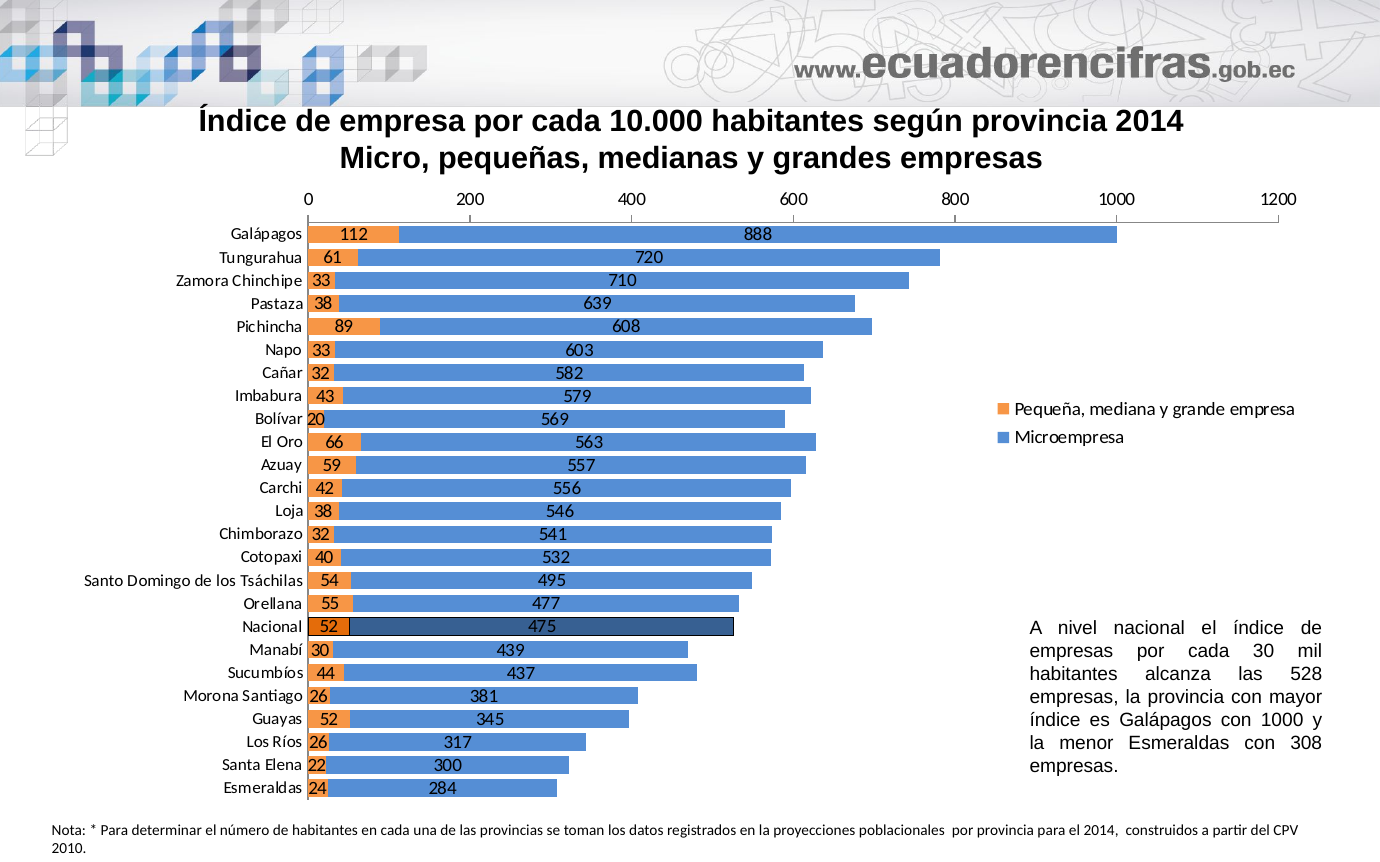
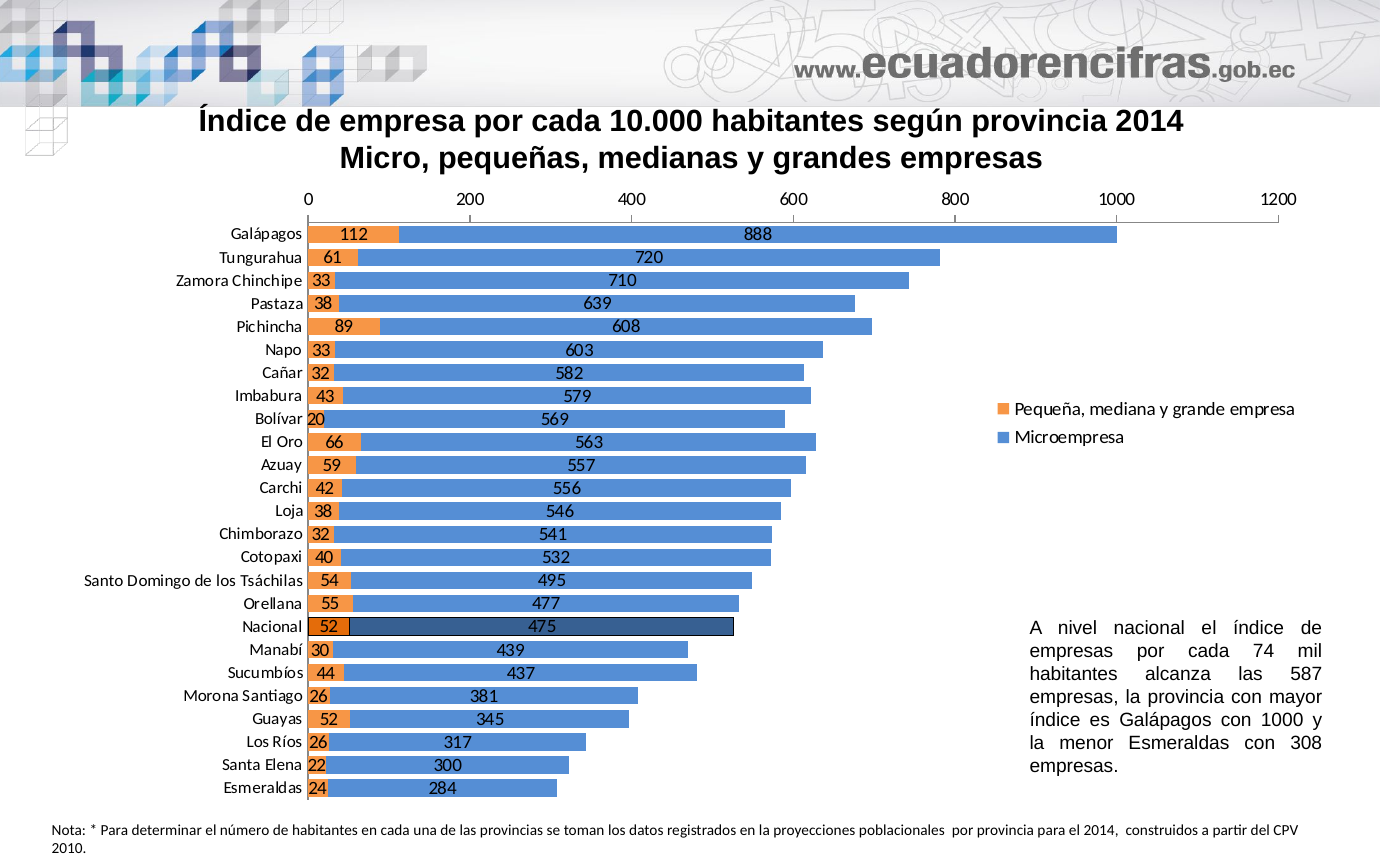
cada 30: 30 -> 74 (1264, 651)
528: 528 -> 587 (1306, 674)
